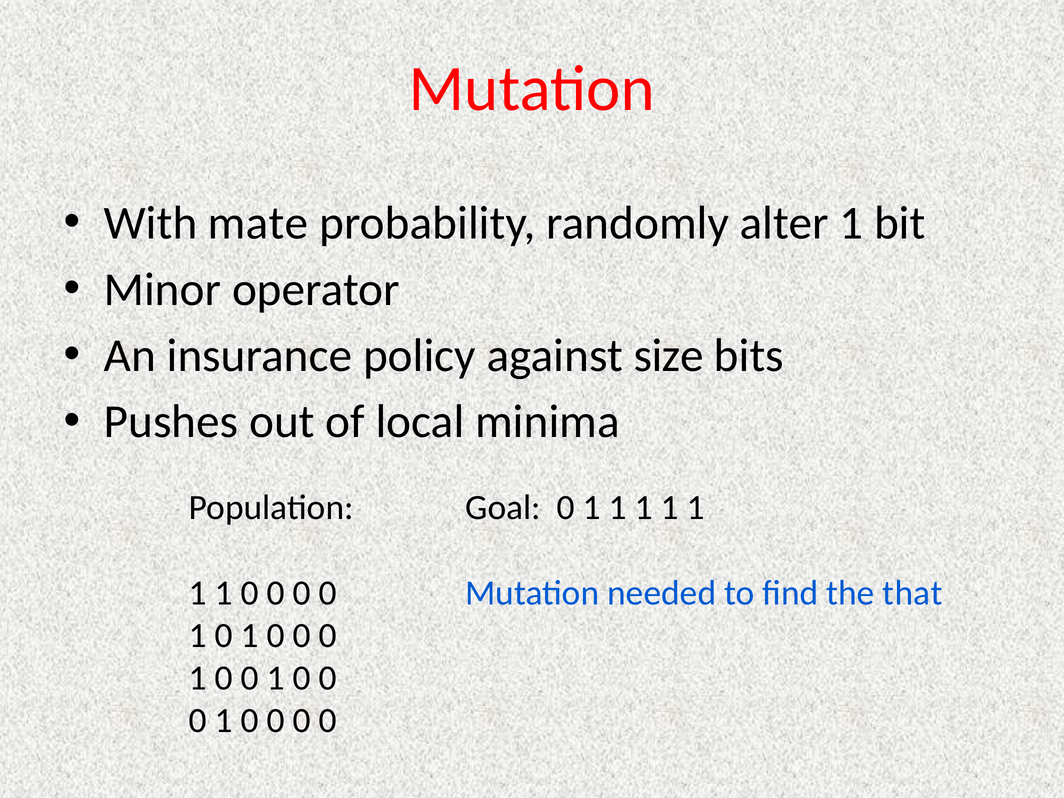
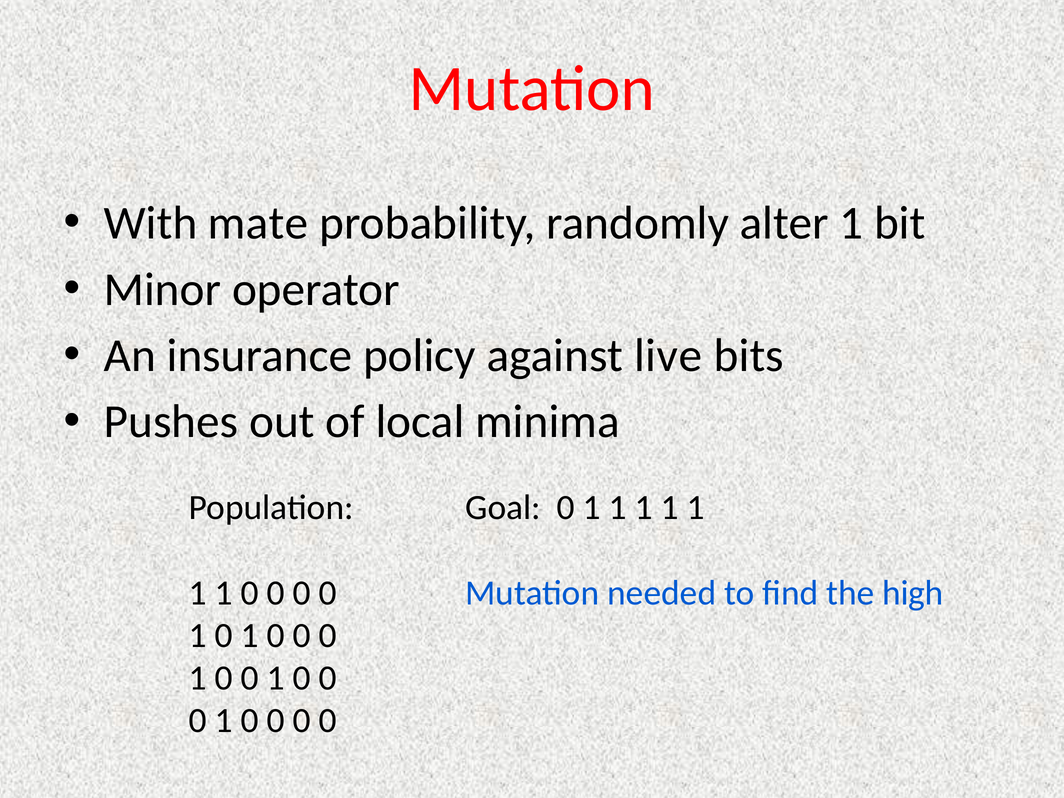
size: size -> live (668, 356)
that: that -> high (913, 593)
